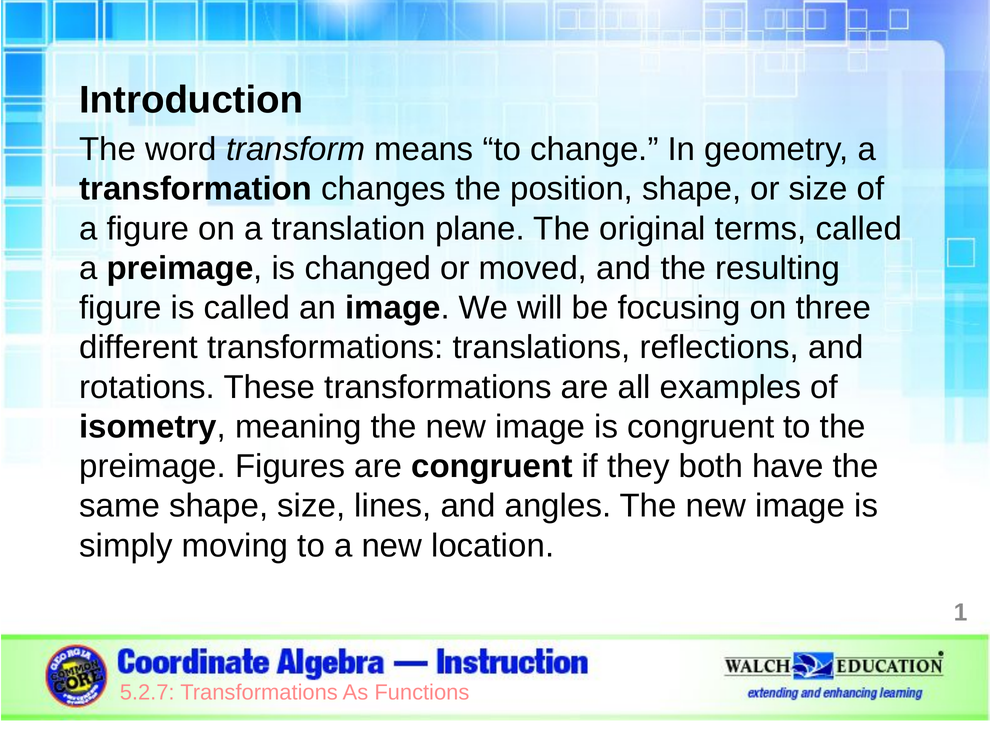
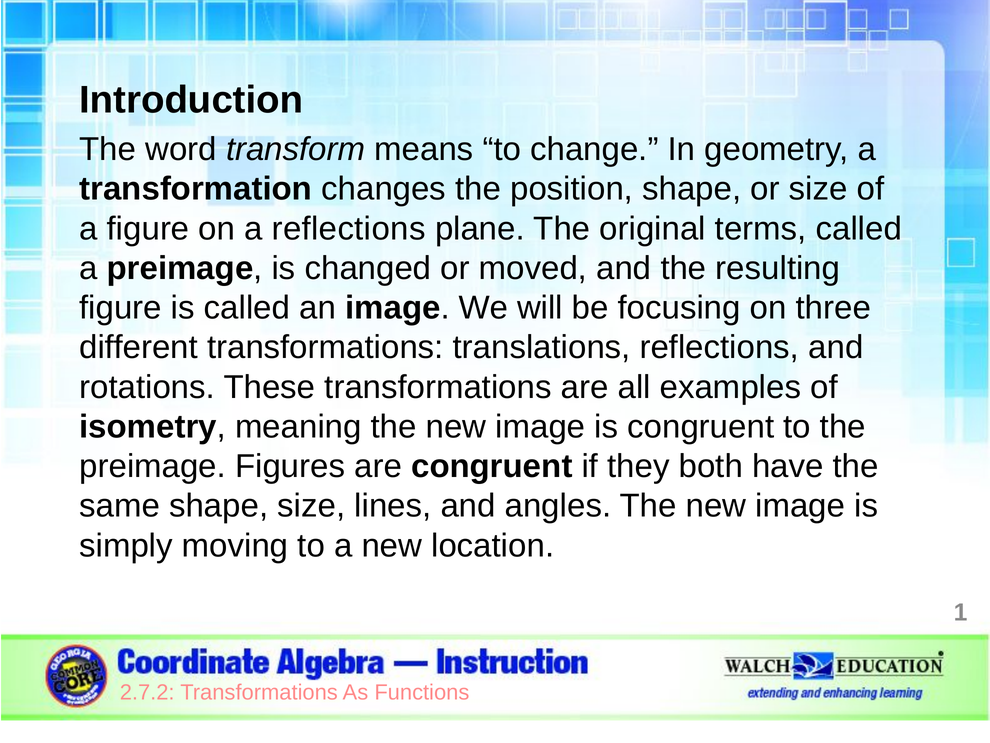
a translation: translation -> reflections (349, 229)
5.2.7: 5.2.7 -> 2.7.2 (147, 692)
